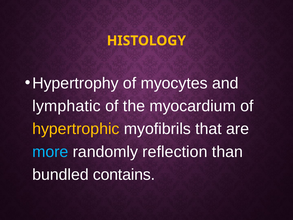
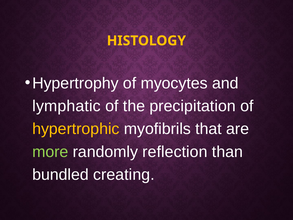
myocardium: myocardium -> precipitation (193, 106)
more colour: light blue -> light green (50, 152)
contains: contains -> creating (124, 174)
